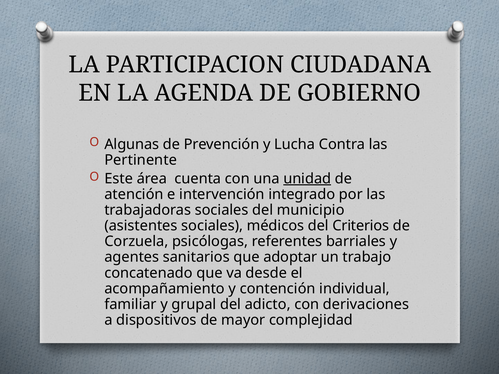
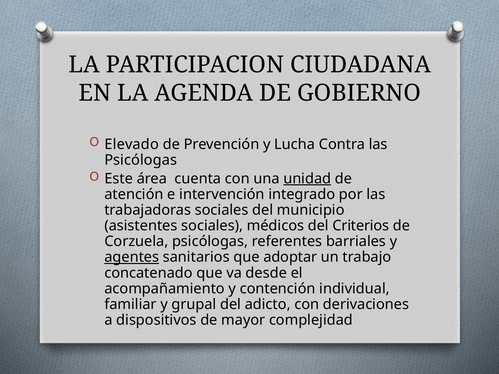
Algunas: Algunas -> Elevado (132, 144)
Pertinente: Pertinente -> Psicólogas (141, 160)
agentes underline: none -> present (132, 257)
